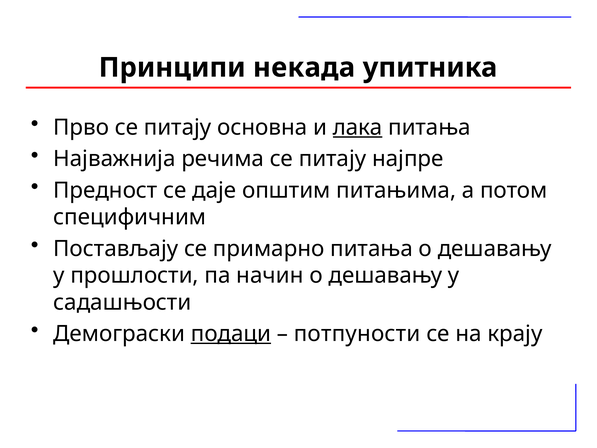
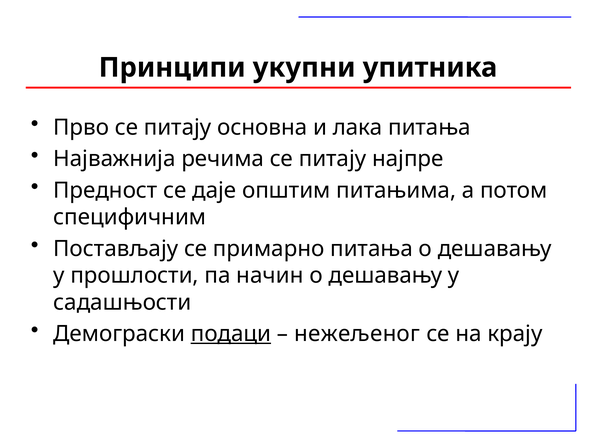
некада: некада -> укупни (304, 68)
лака underline: present -> none (358, 127)
потпуности: потпуности -> нежељеног (357, 334)
